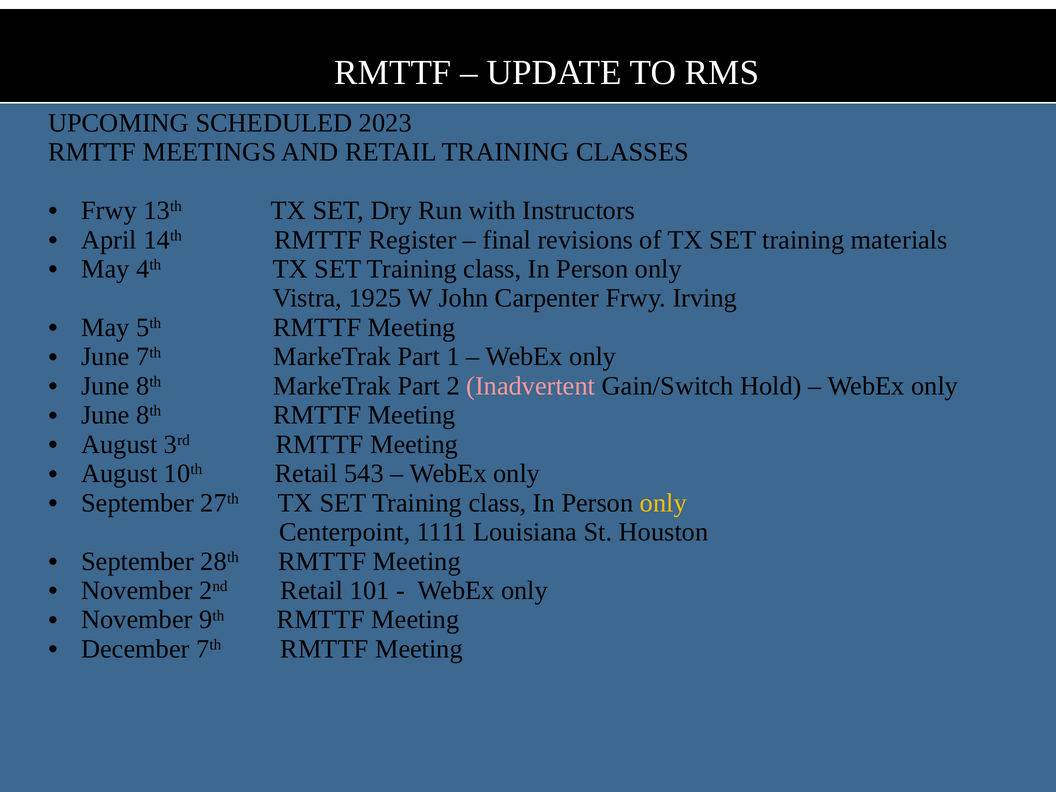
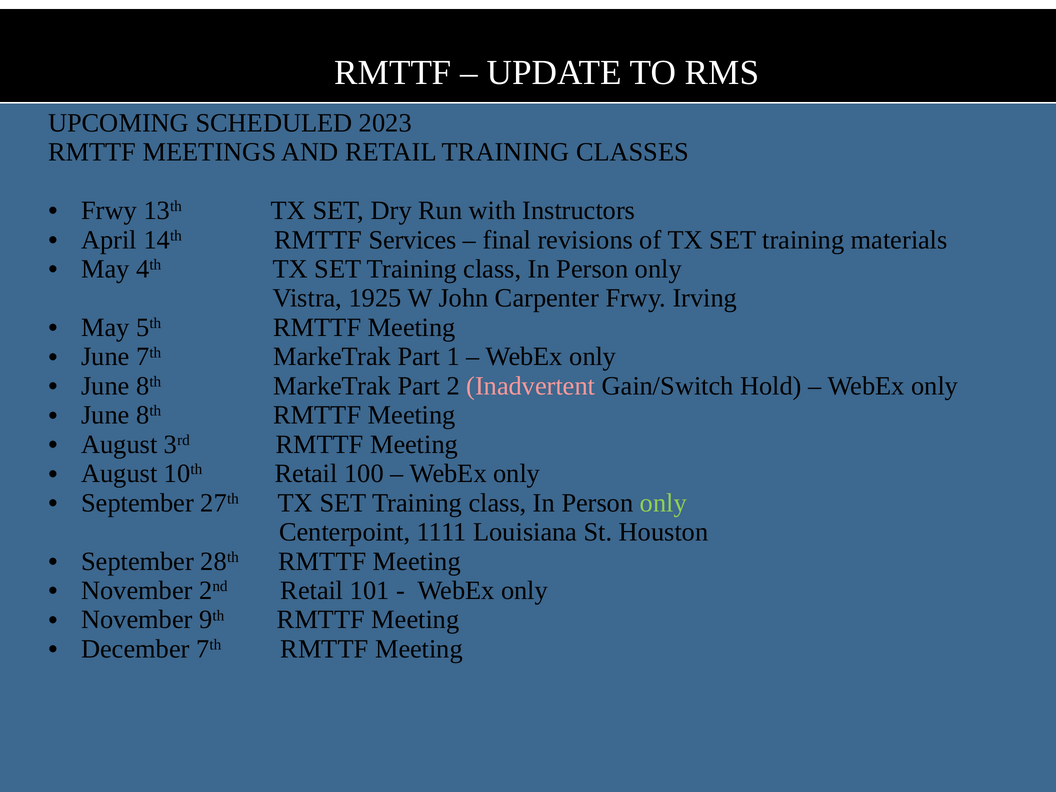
Register: Register -> Services (413, 240)
543: 543 -> 100 (364, 474)
only colour: yellow -> light green (663, 503)
